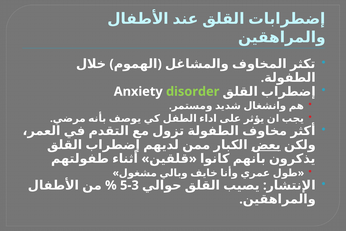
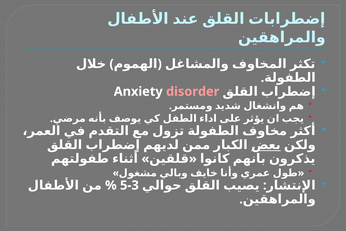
disorder colour: light green -> pink (193, 91)
